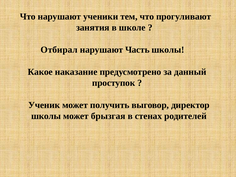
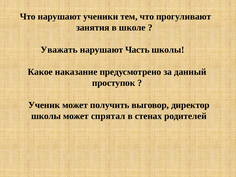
Отбирал: Отбирал -> Уважать (59, 50)
брызгая: брызгая -> спрятал (108, 116)
